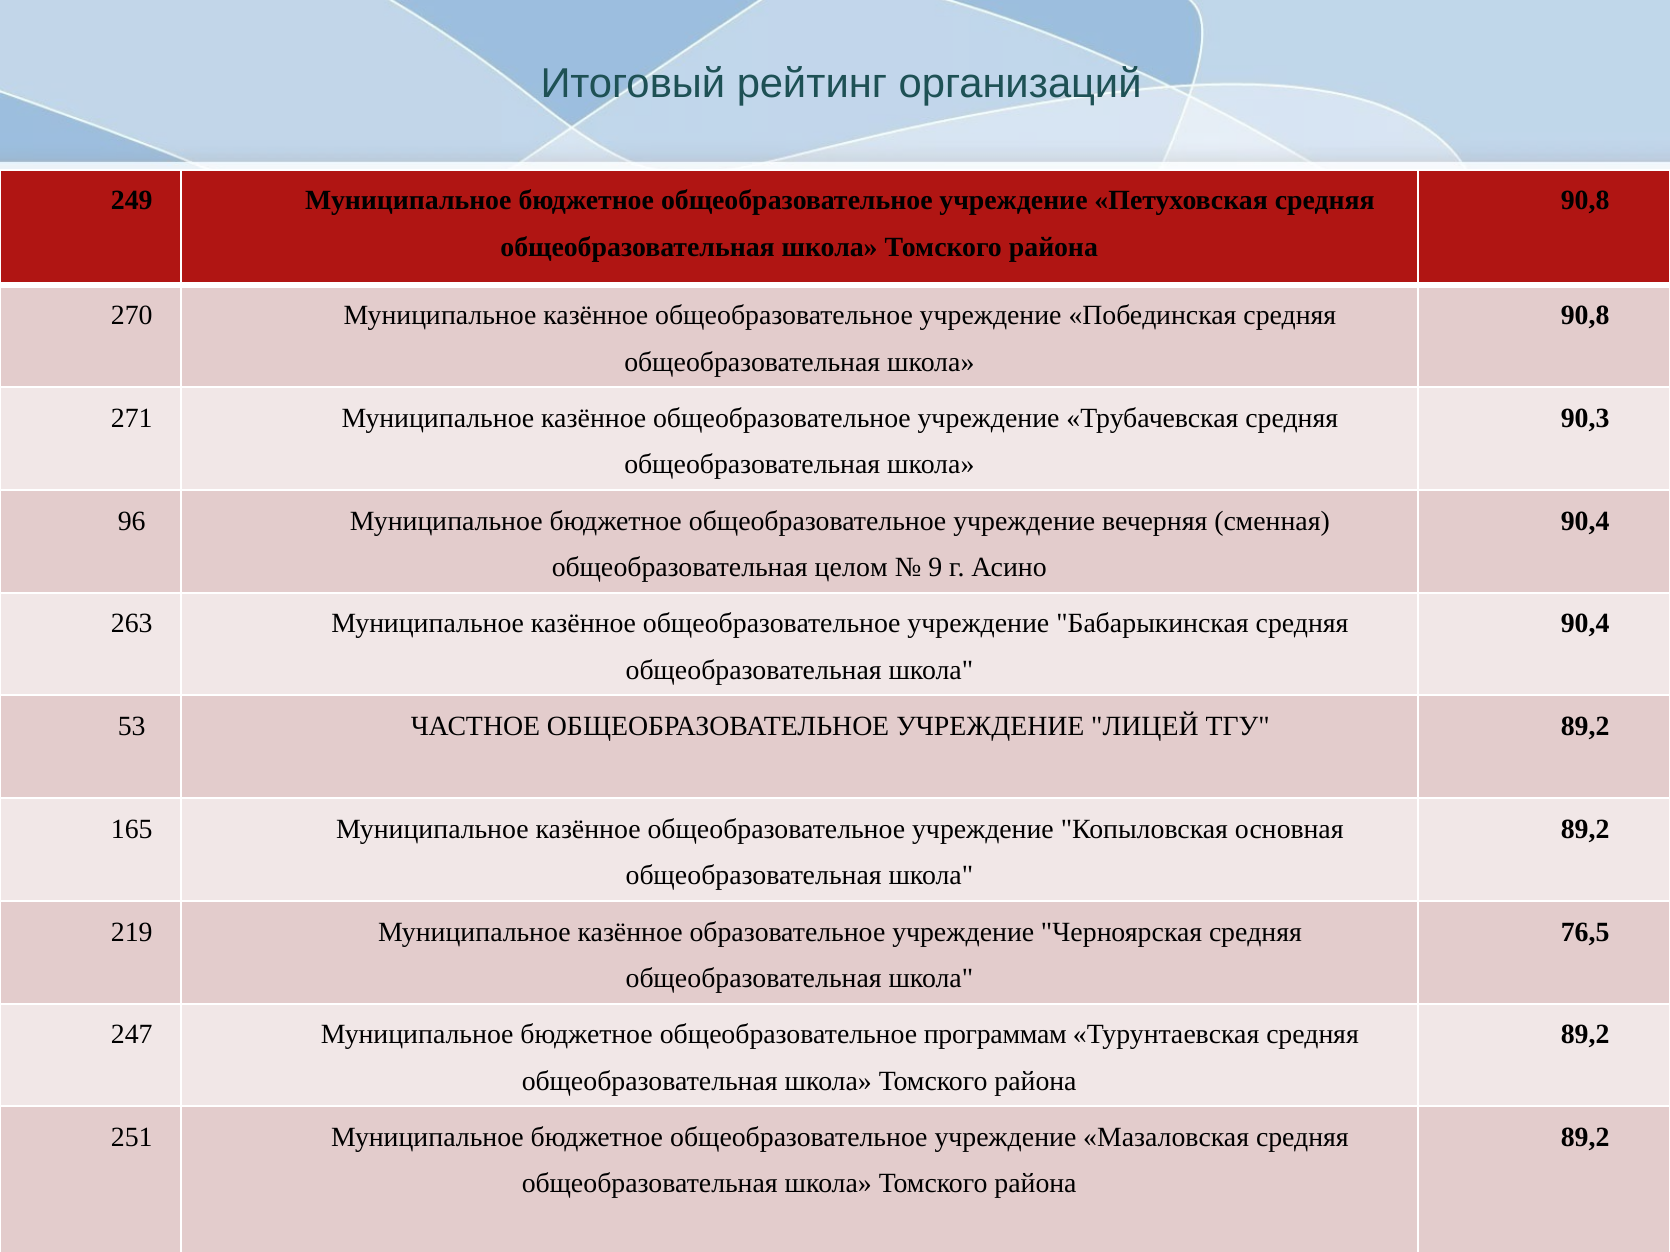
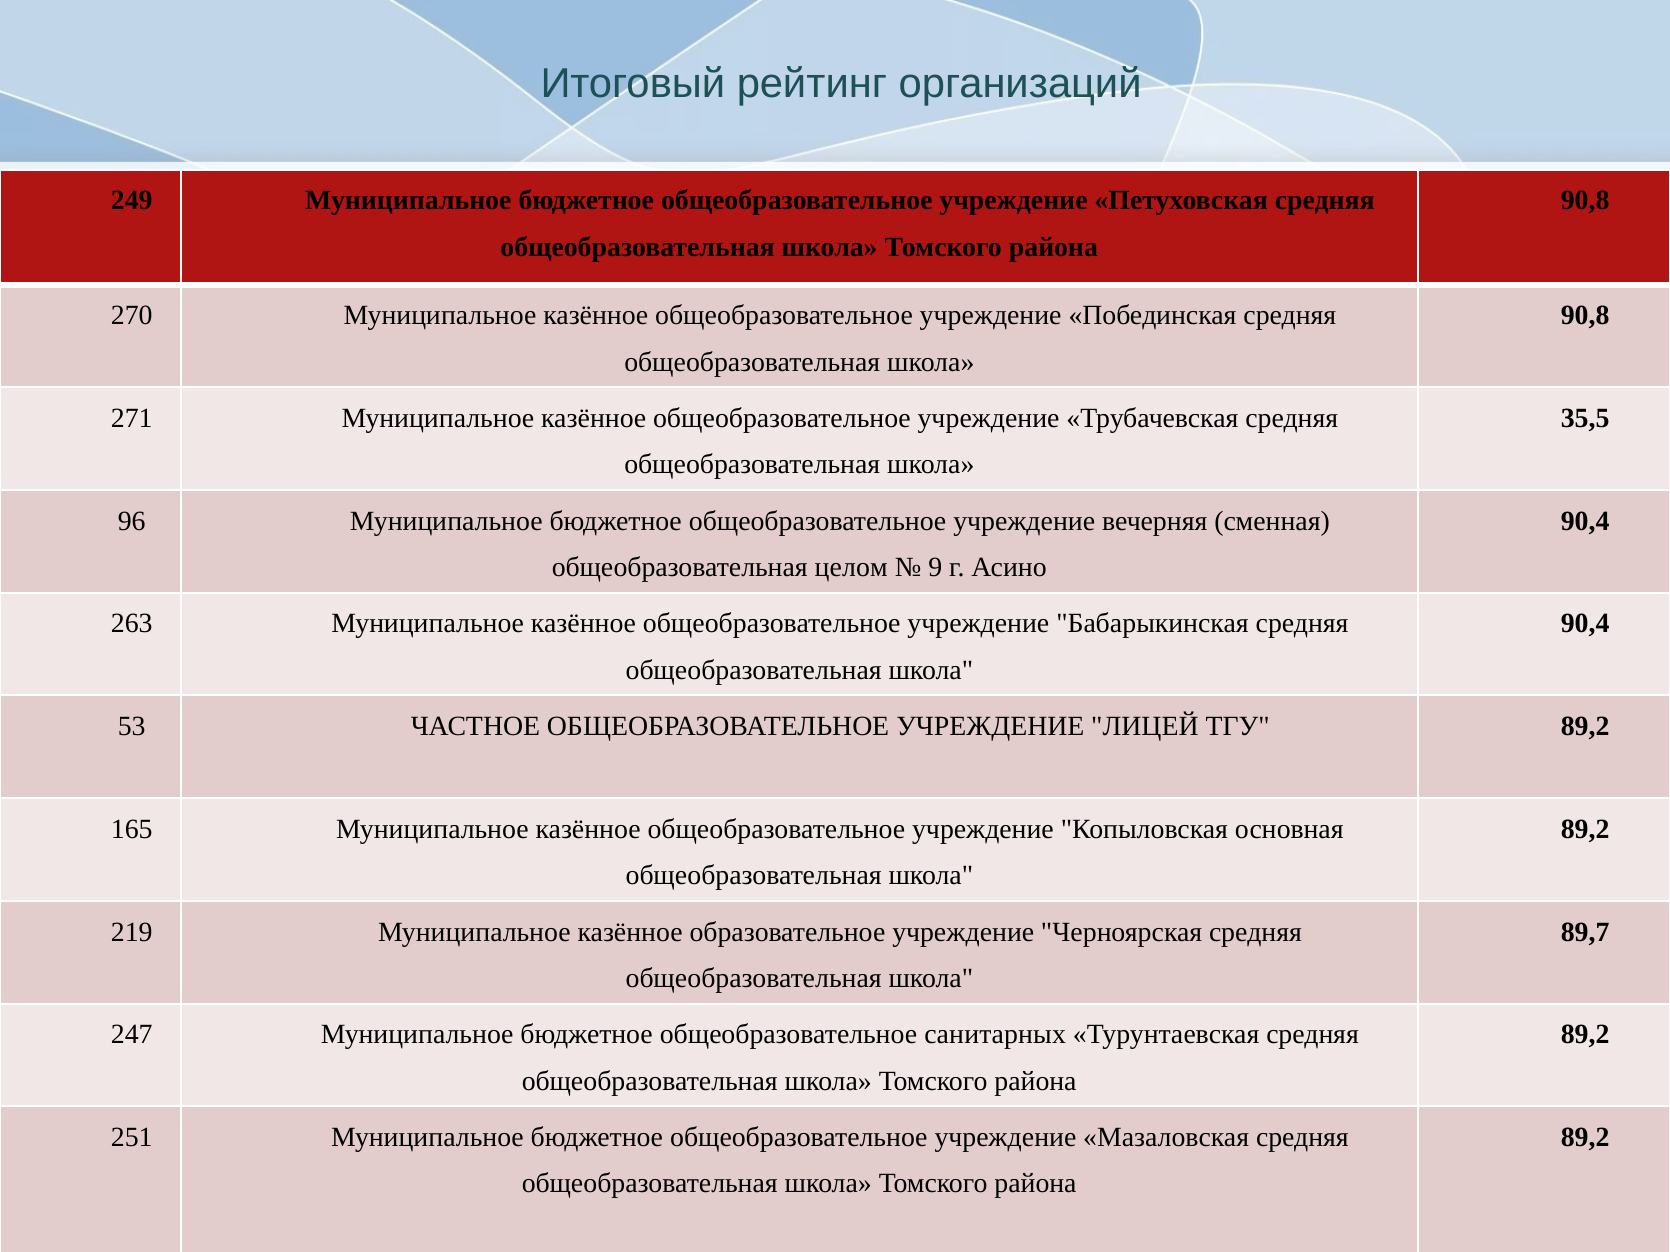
90,3: 90,3 -> 35,5 (1585, 419)
76,5: 76,5 -> 89,7 (1585, 932)
программам: программам -> санитарных (995, 1035)
